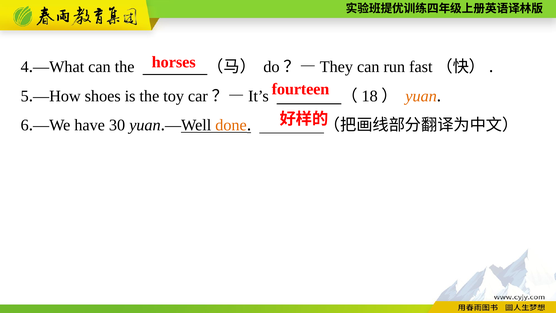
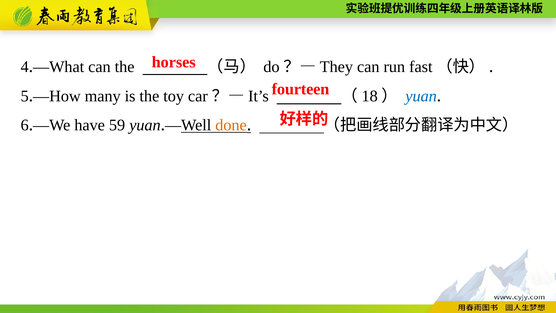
shoes: shoes -> many (103, 96)
yuan colour: orange -> blue (421, 96)
30: 30 -> 59 (117, 125)
